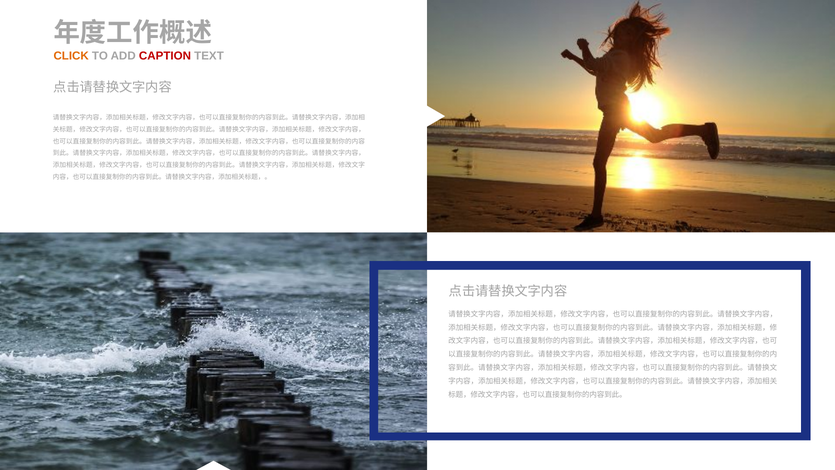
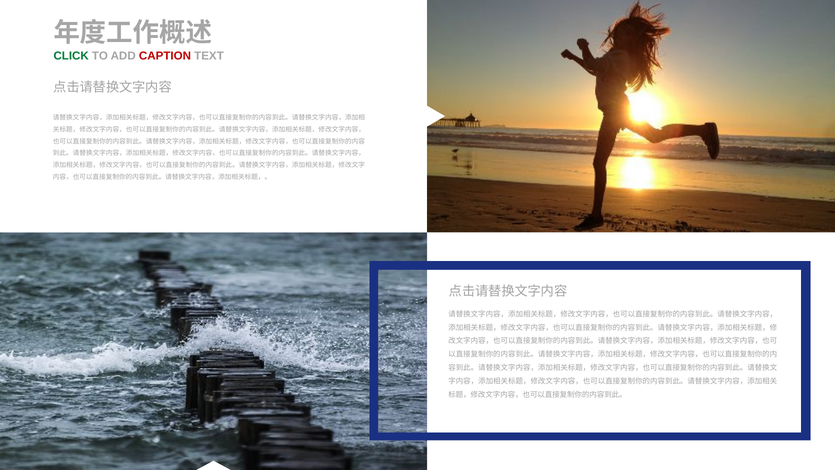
CLICK colour: orange -> green (71, 56)
